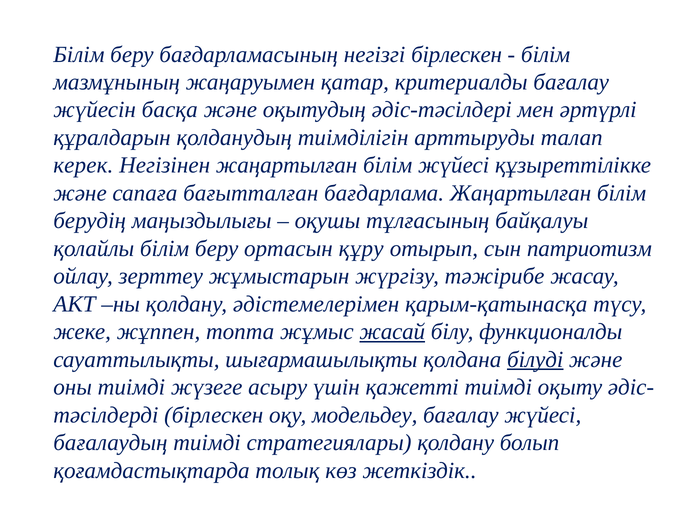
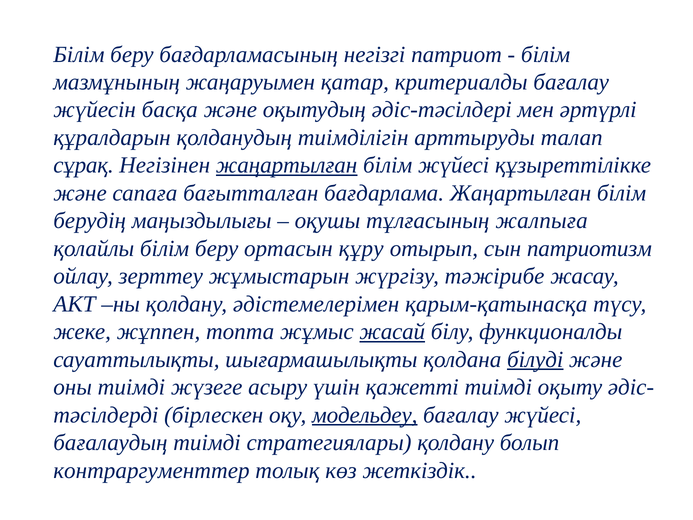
негізгі бірлескен: бірлескен -> патриот (457, 54)
керек: керек -> сұрақ (83, 165)
жаңартылған underline: none -> present (287, 165)
байқалуы: байқалуы -> жалпыға (542, 221)
модельдеу underline: none -> present (365, 415)
қоғамдастықтарда: қоғамдастықтарда -> контраргументтер (151, 470)
